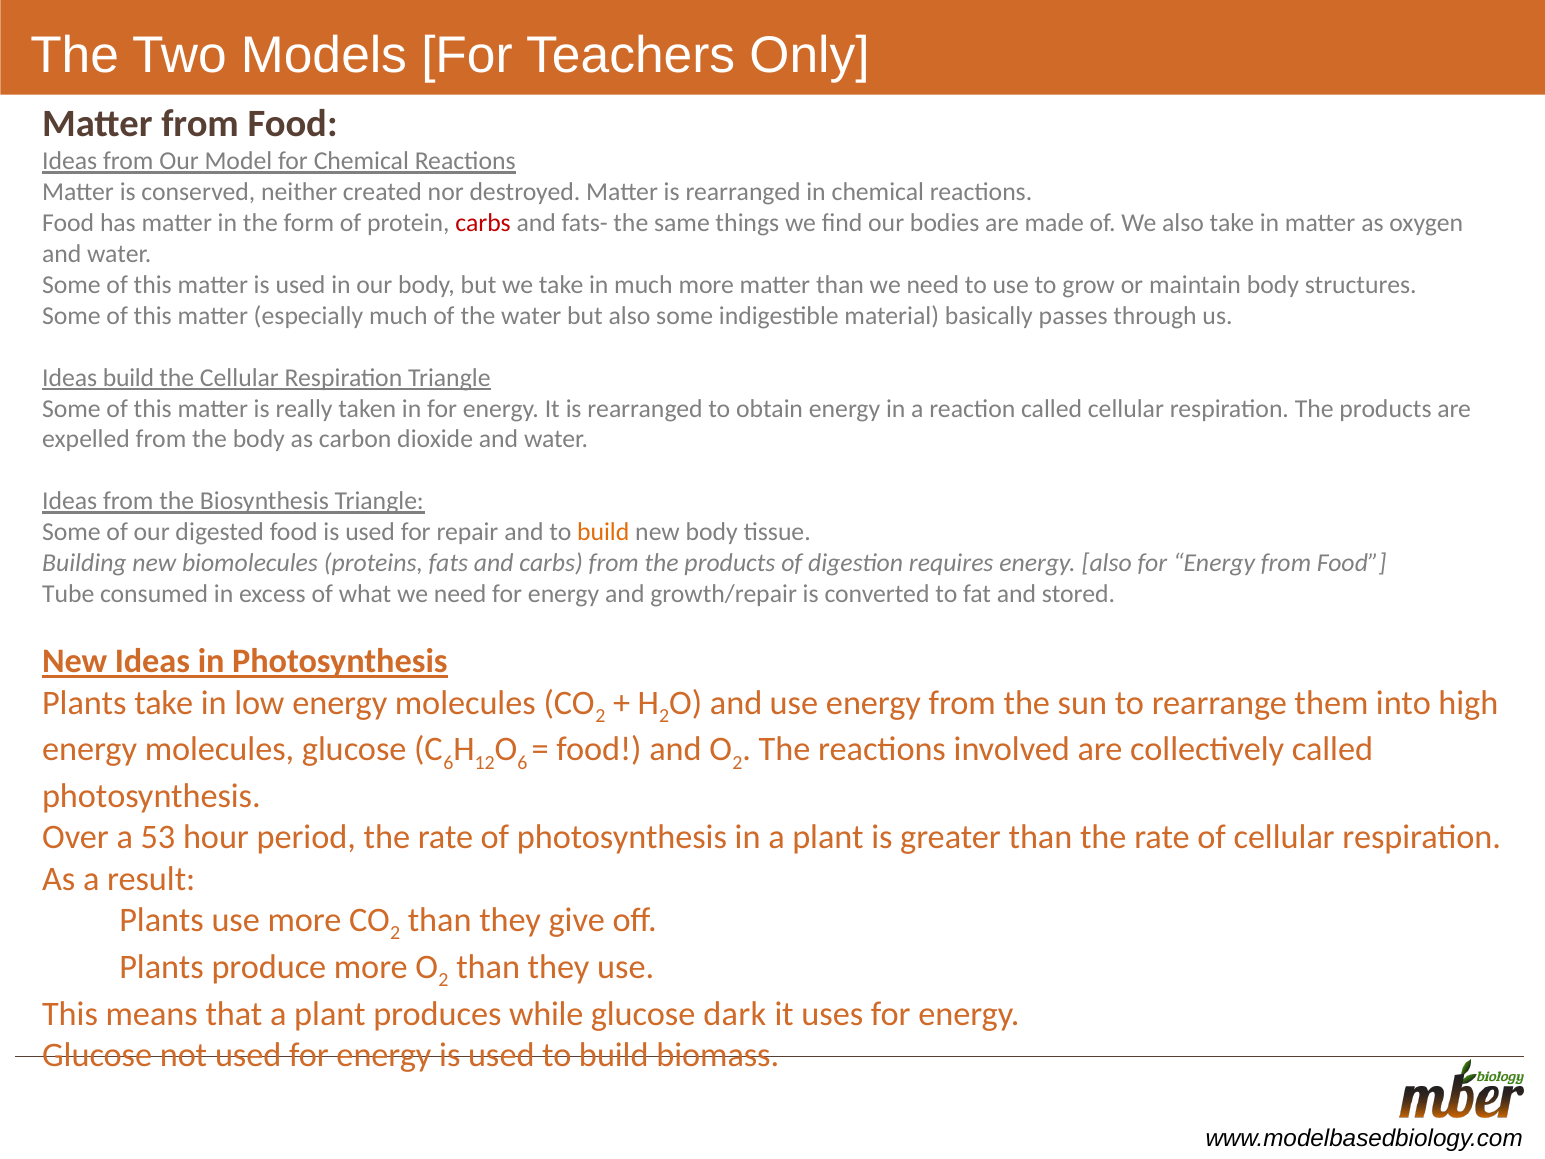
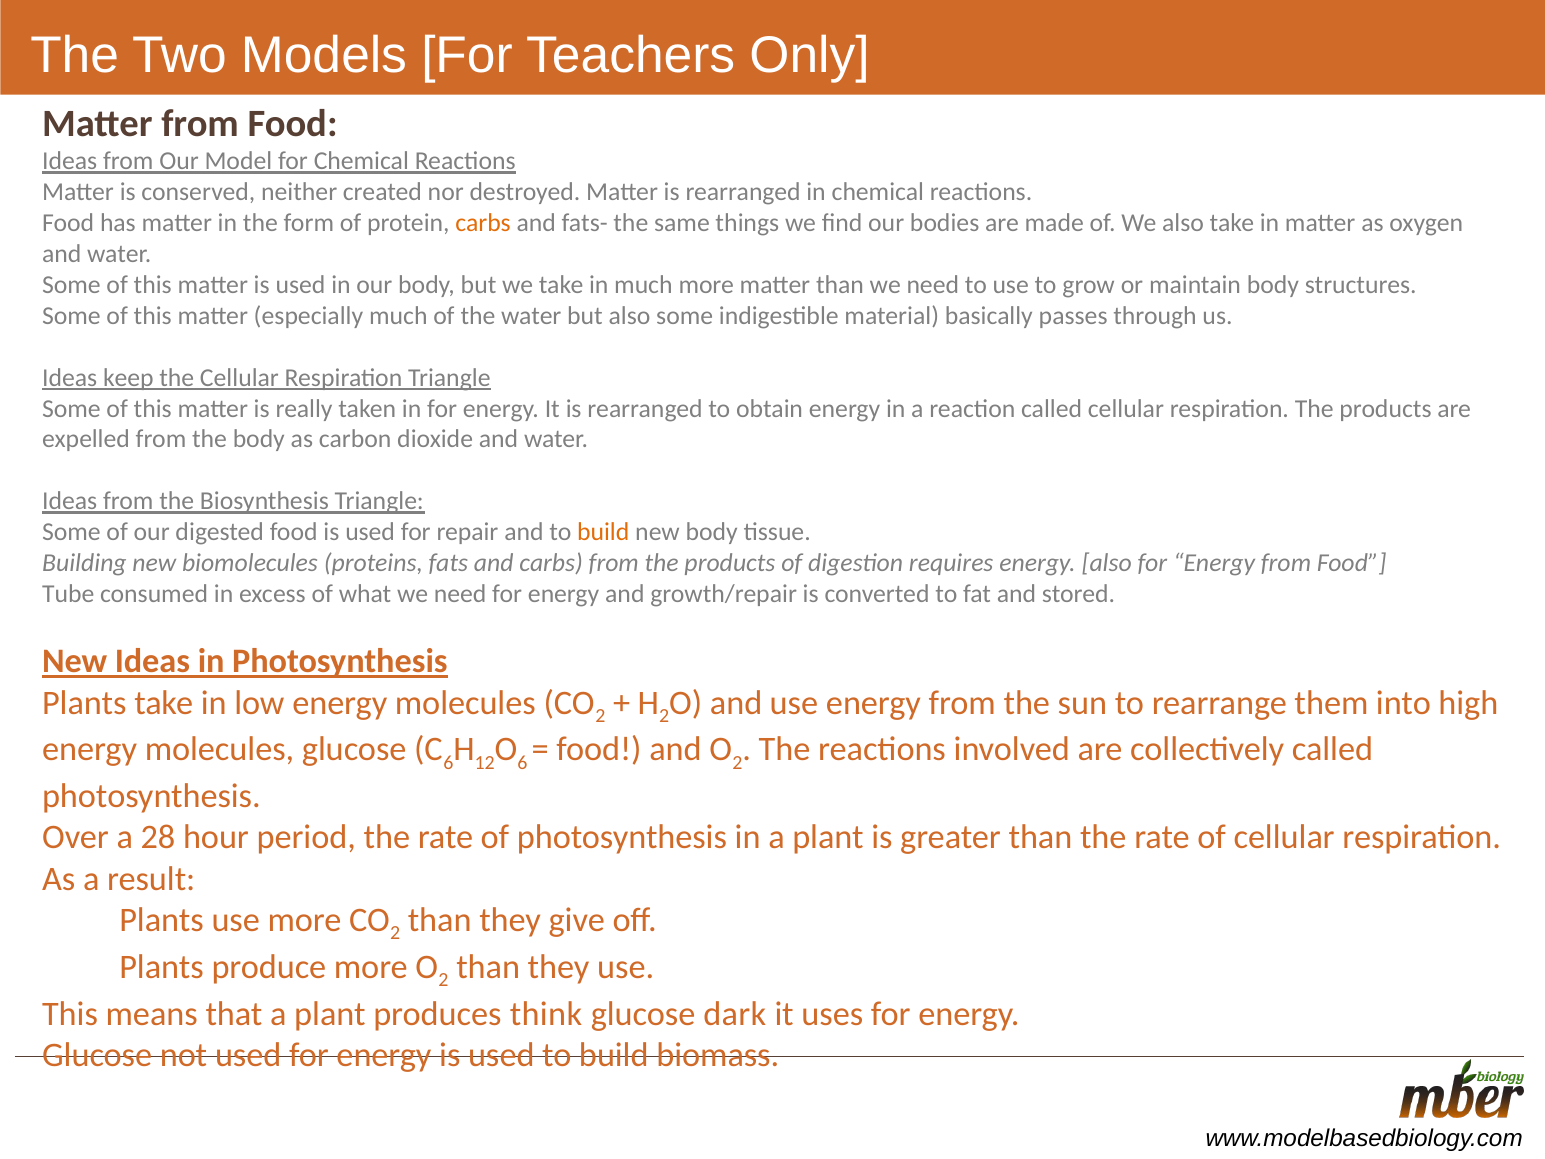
carbs colour: red -> orange (483, 223)
Ideas build: build -> keep (128, 378)
53: 53 -> 28 (158, 837)
while: while -> think (546, 1013)
